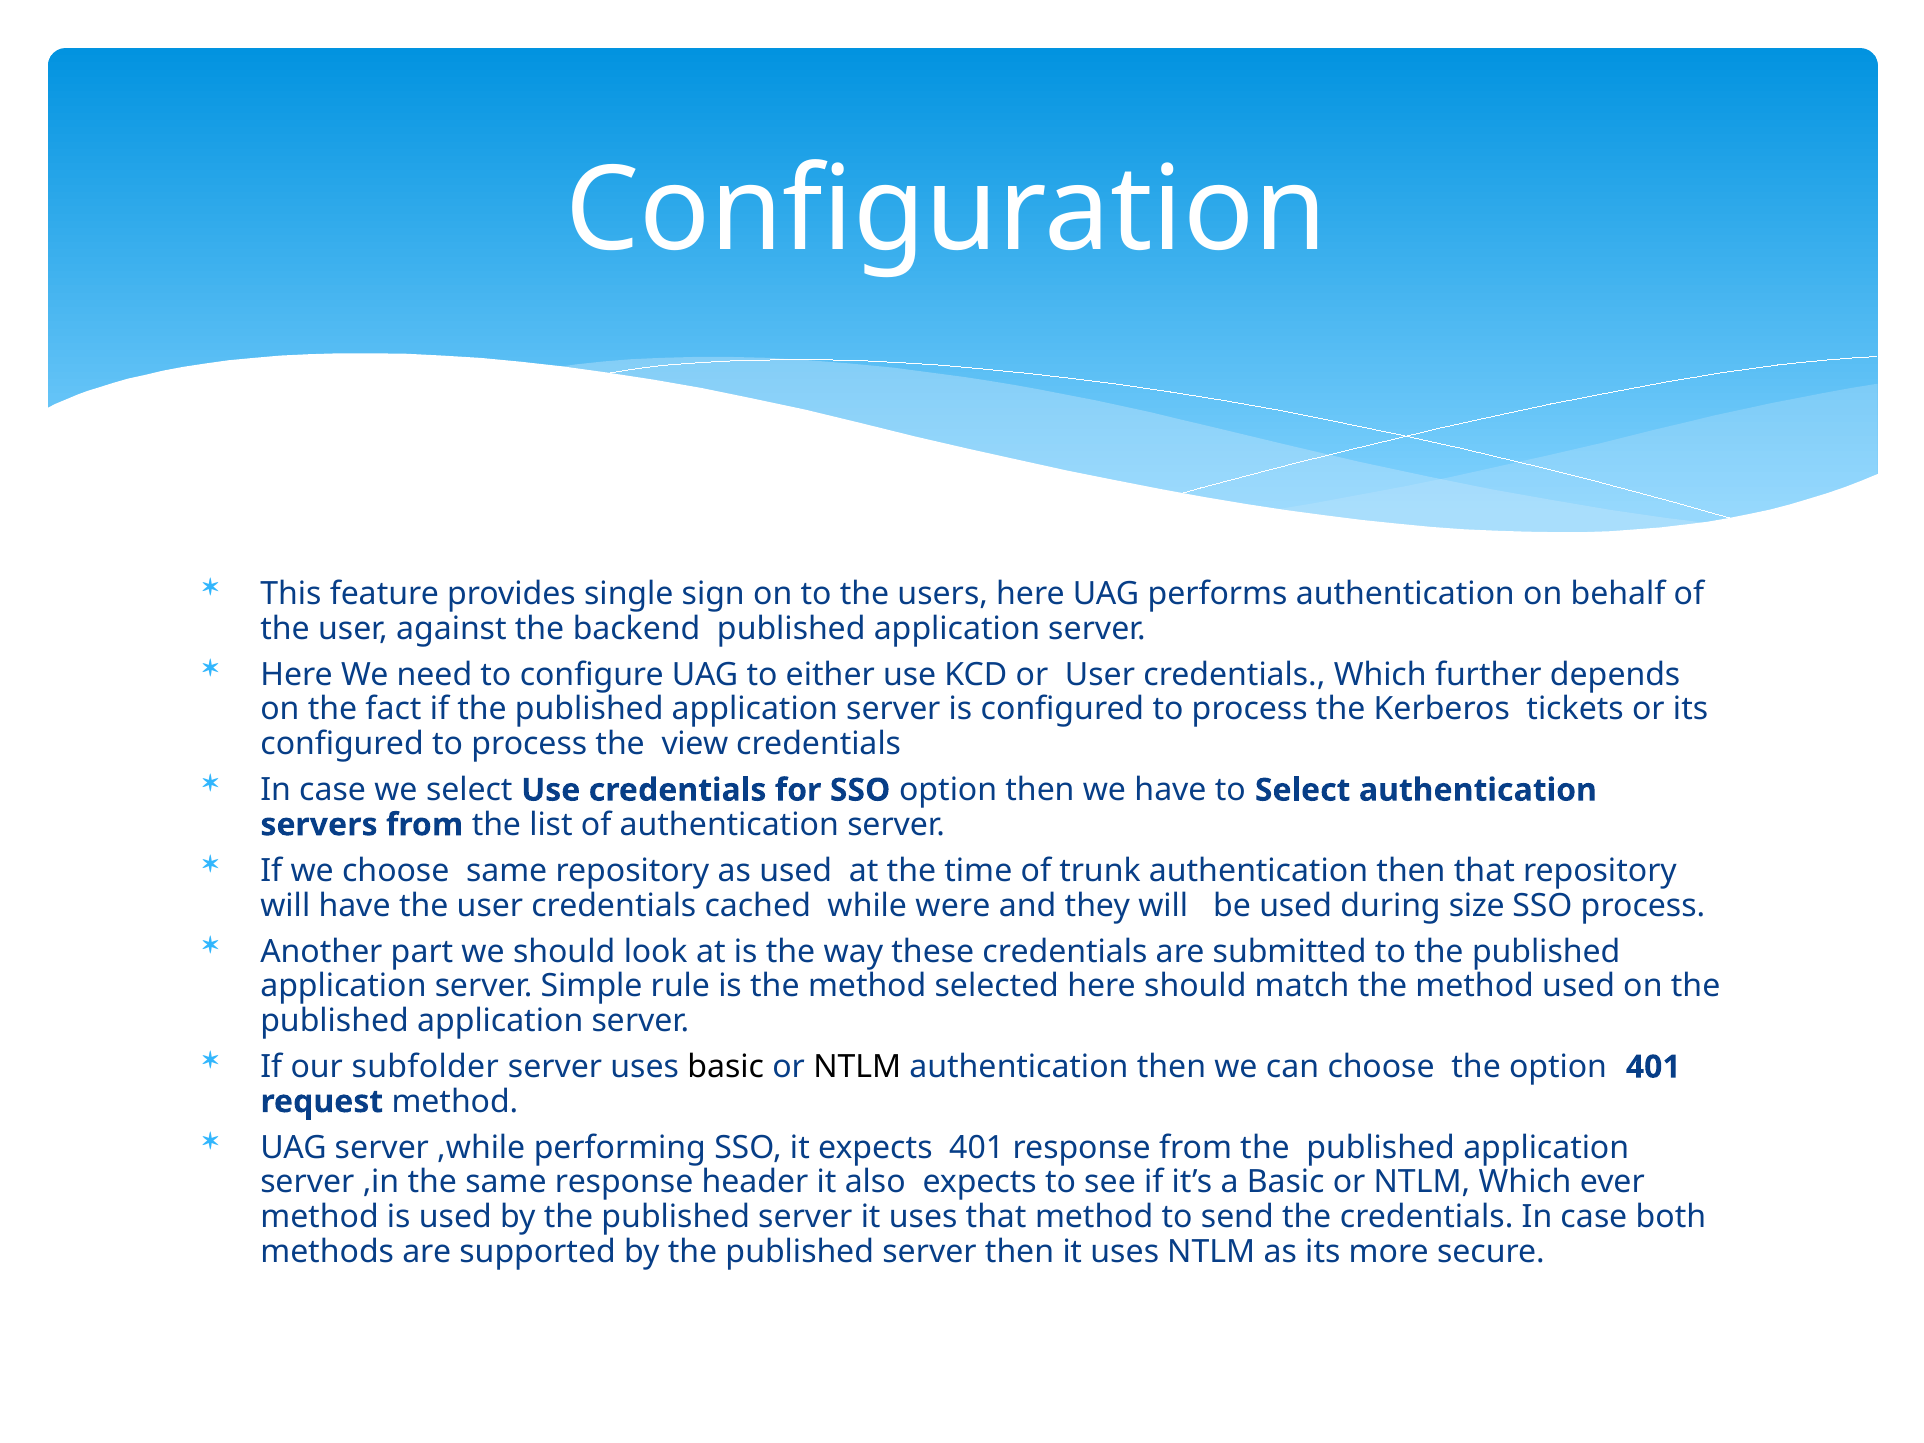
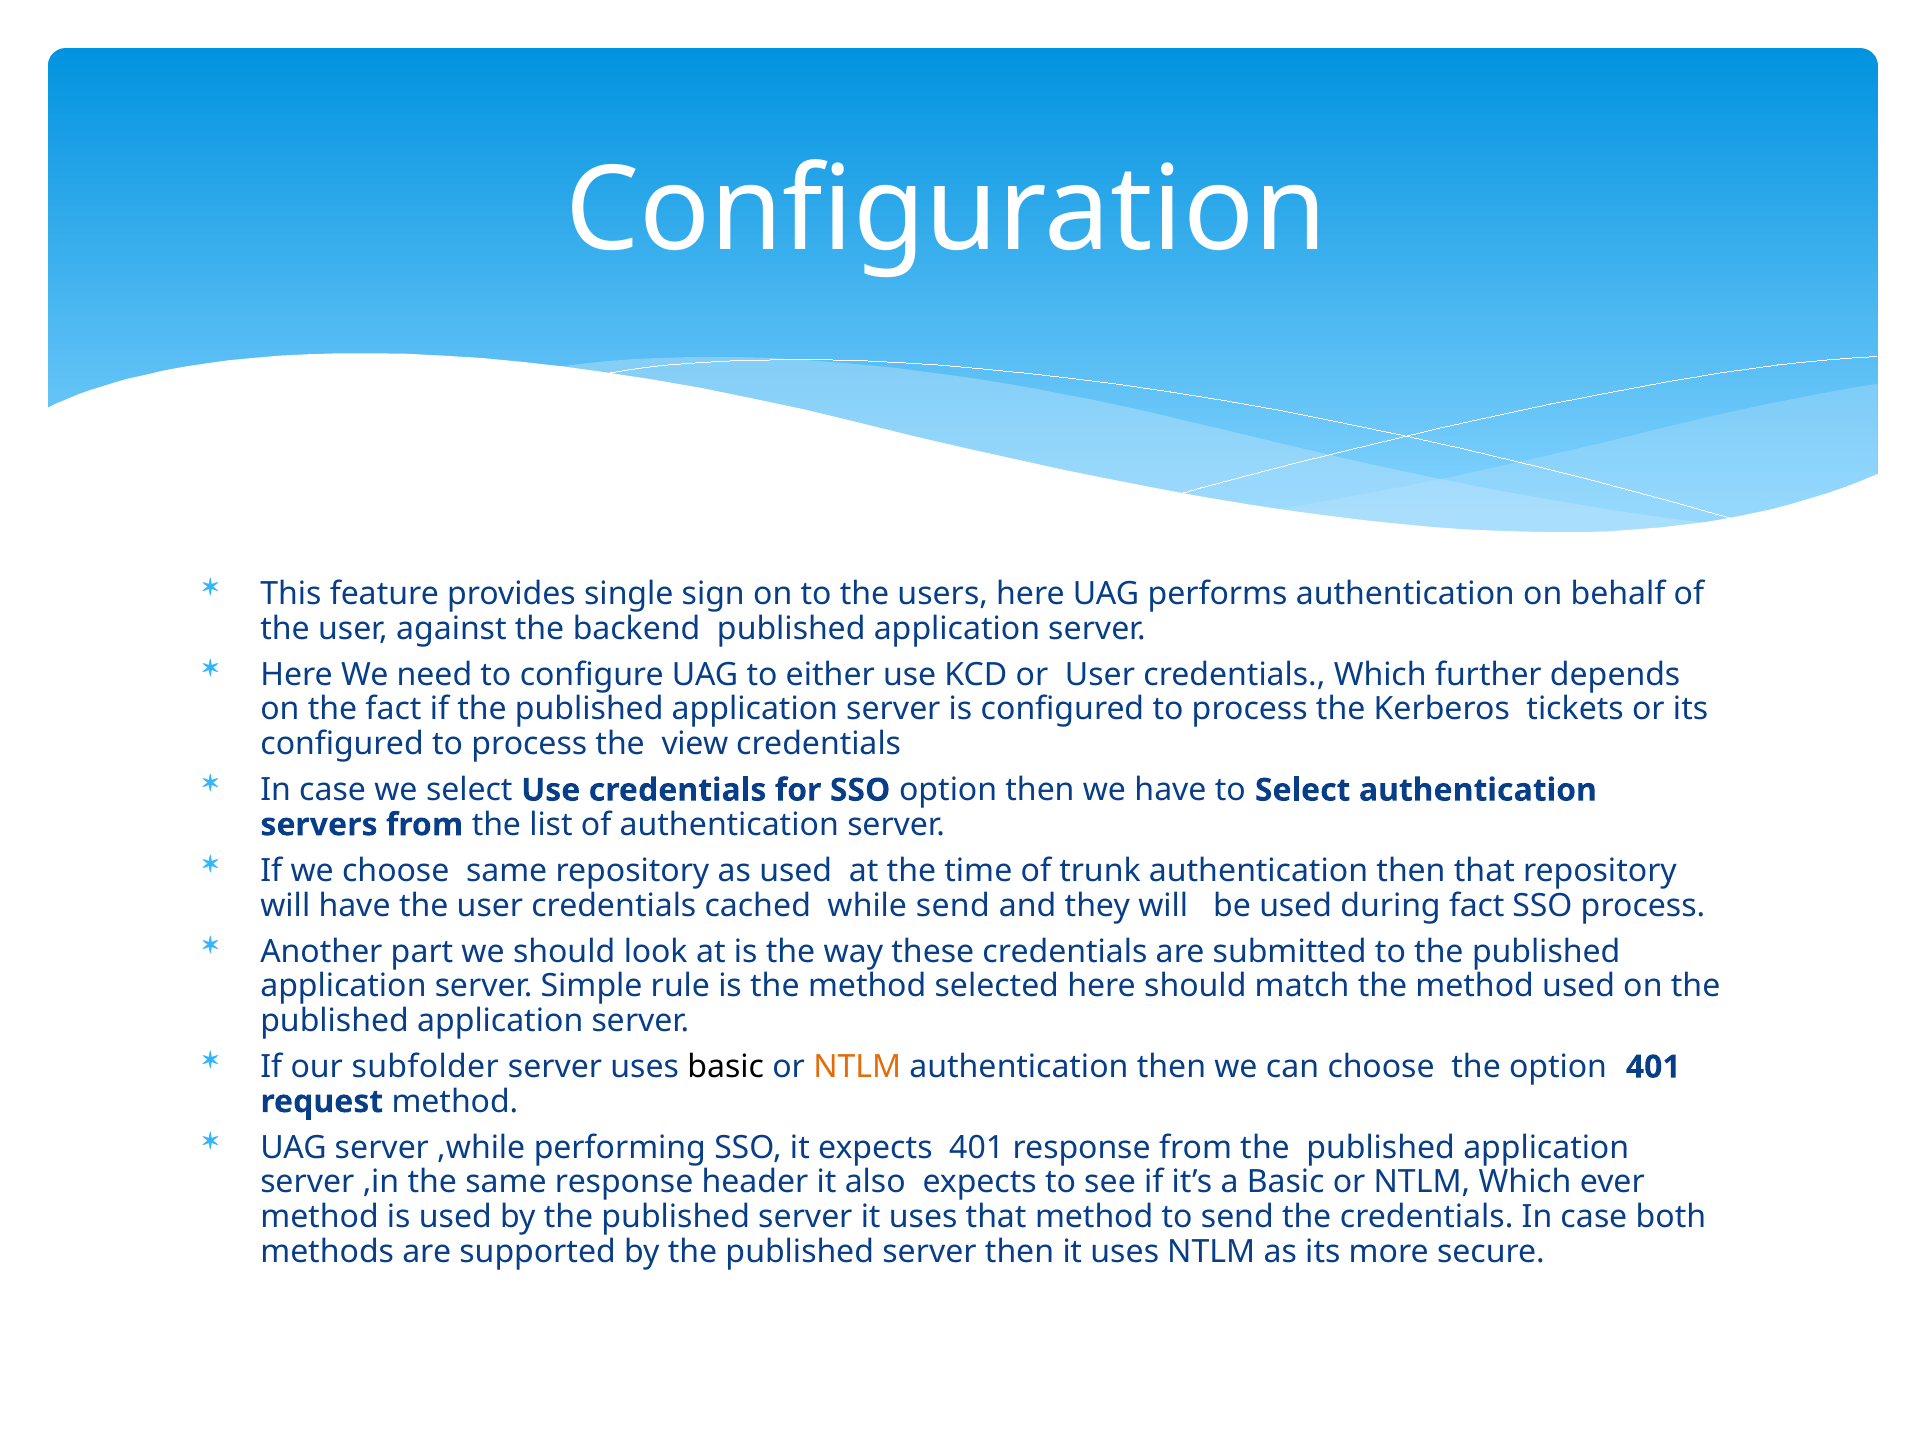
while were: were -> send (953, 906)
during size: size -> fact (1477, 906)
NTLM colour: black -> orange (857, 1067)
